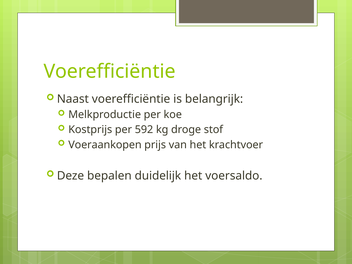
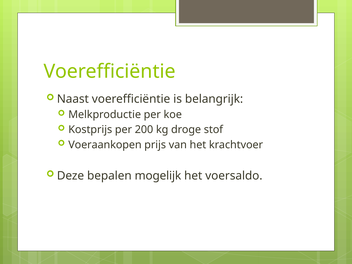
592: 592 -> 200 (144, 130)
duidelijk: duidelijk -> mogelijk (158, 176)
